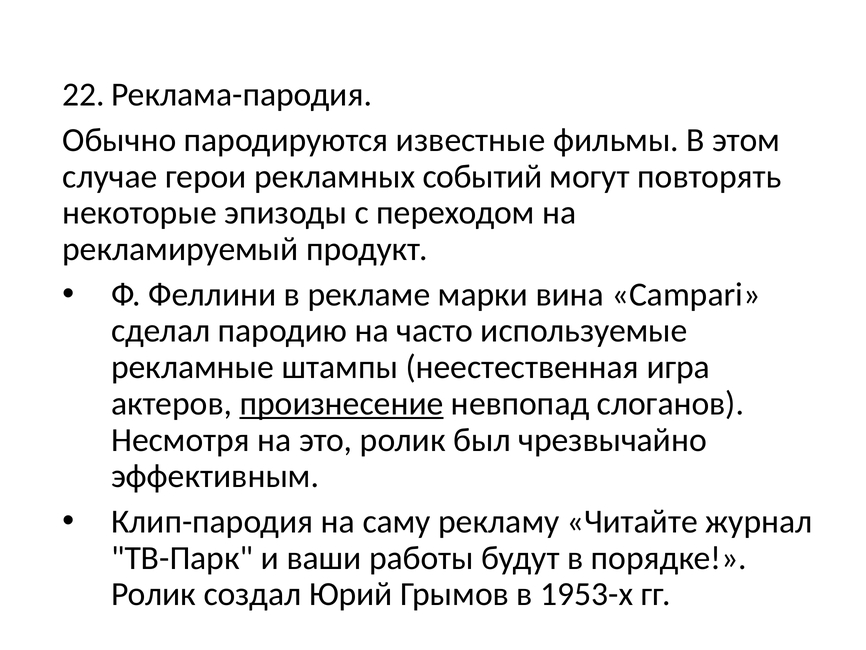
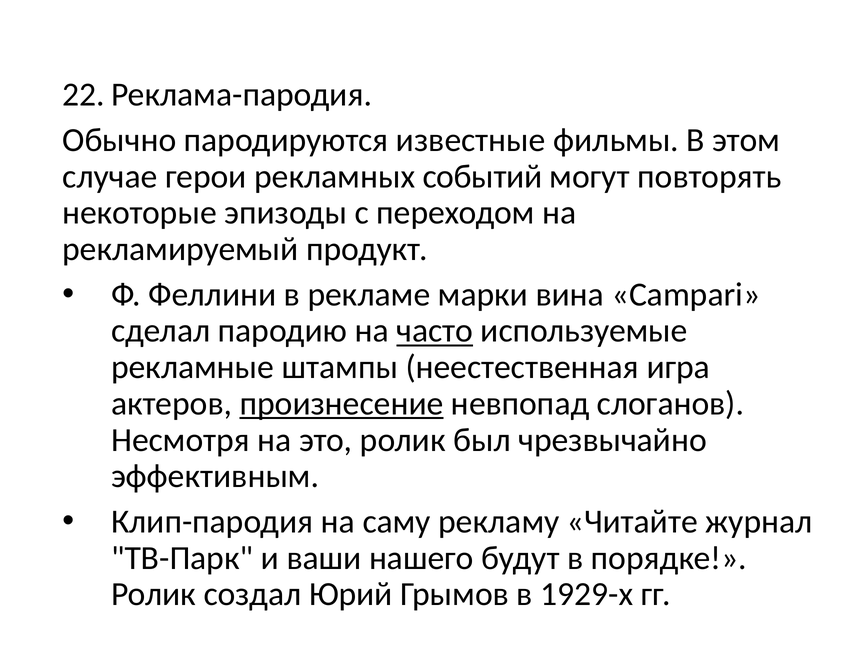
часто underline: none -> present (435, 331)
работы: работы -> нашего (421, 558)
1953-х: 1953-х -> 1929-х (587, 594)
